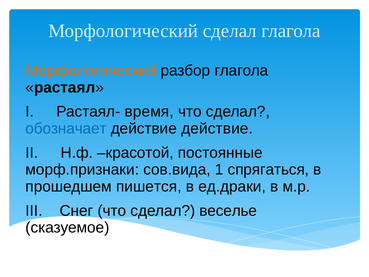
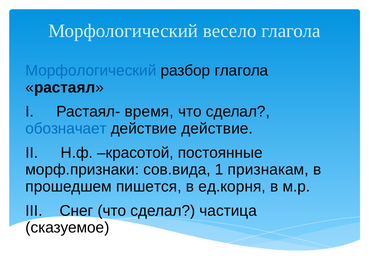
Морфологический сделал: сделал -> весело (230, 31)
Морфологический colour: orange -> blue (91, 71)
спрягаться: спрягаться -> признакам (268, 170)
ед.драки: ед.драки -> ед.корня (232, 186)
веселье: веселье -> частица (228, 210)
